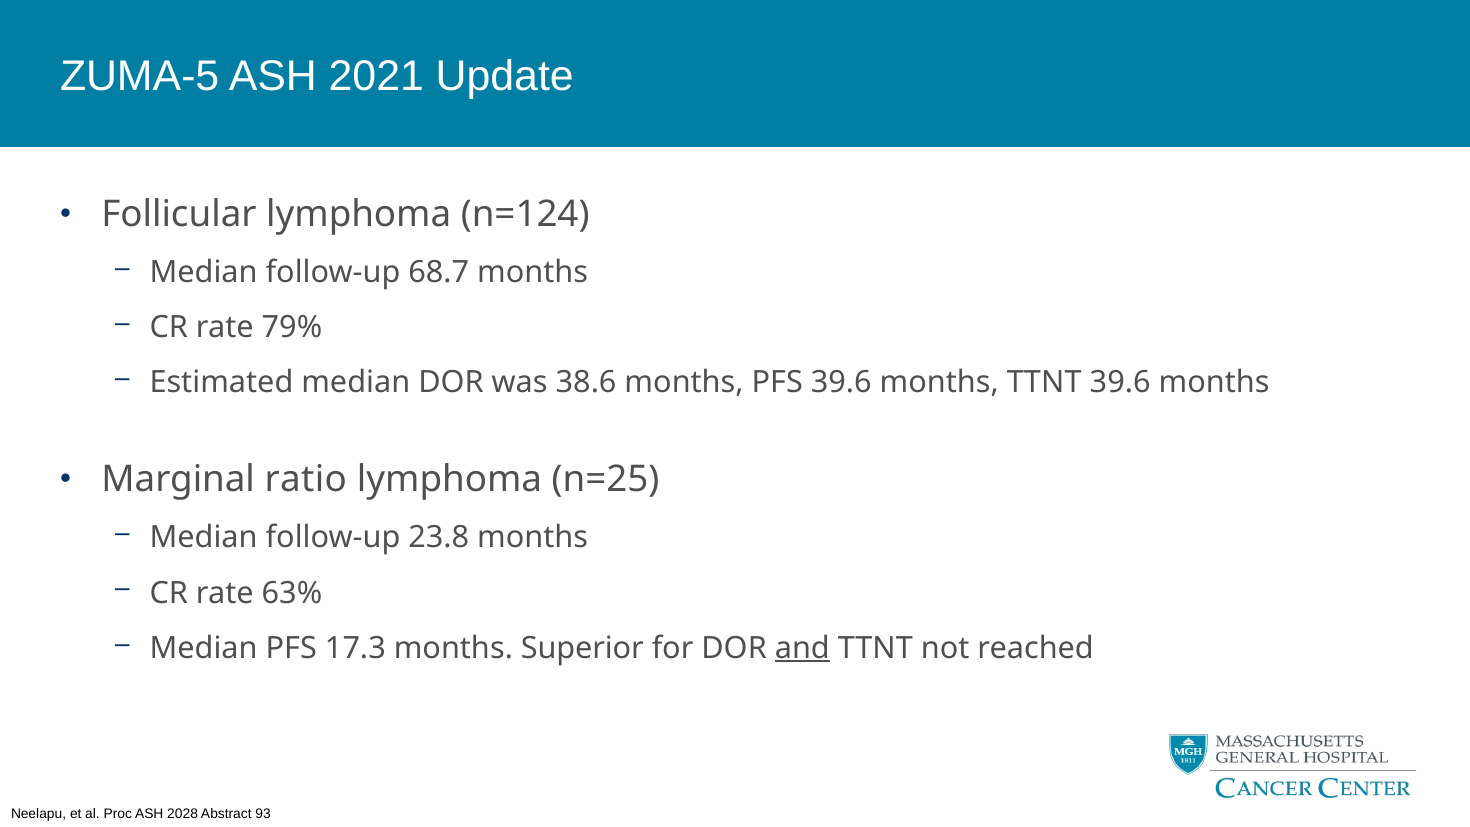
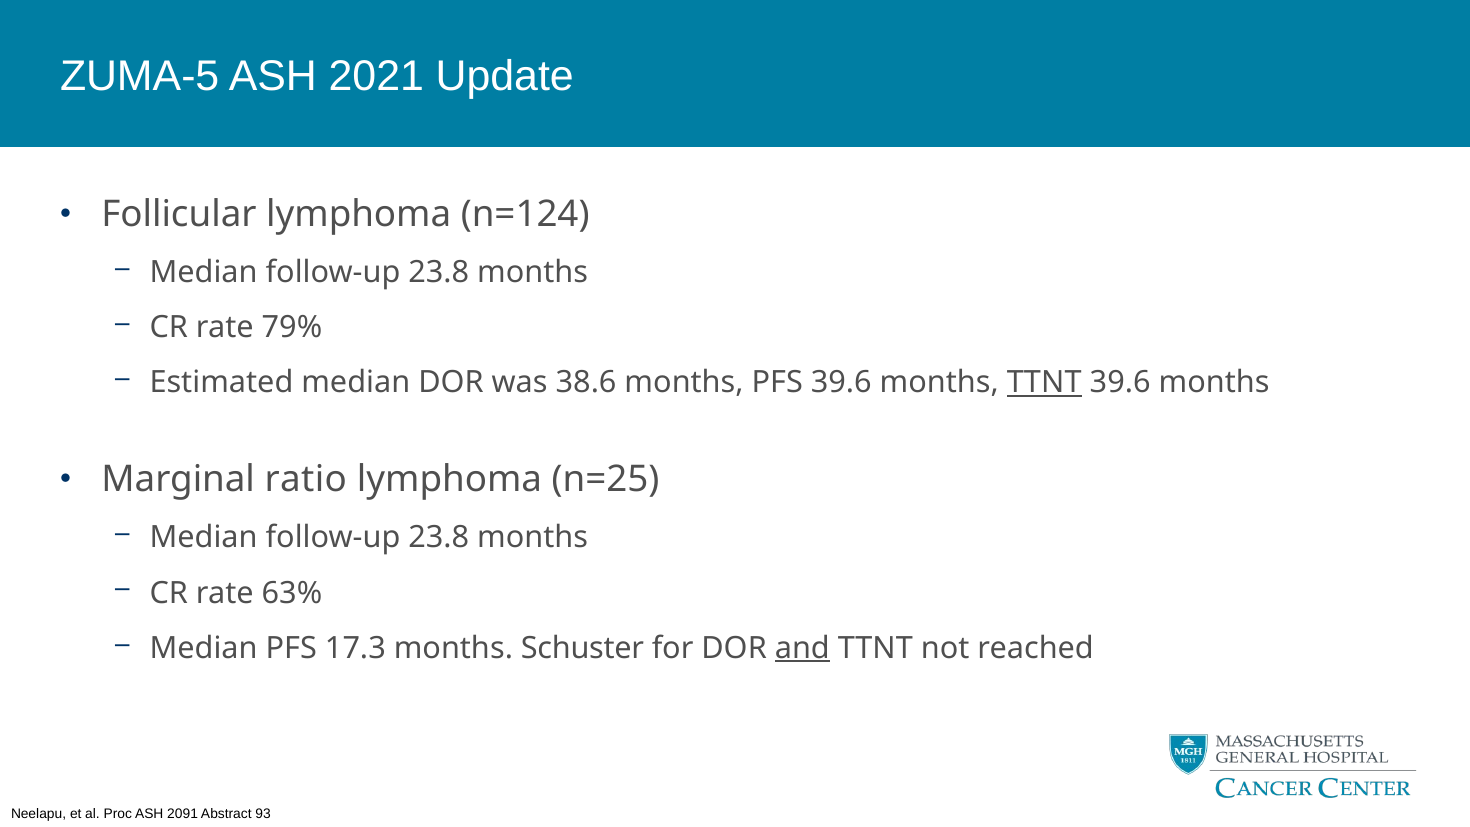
68.7: 68.7 -> 23.8 (439, 272)
TTNT underline: none -> present (1044, 382)
Superior: Superior -> Schuster (582, 648)
2028: 2028 -> 2091 (183, 814)
